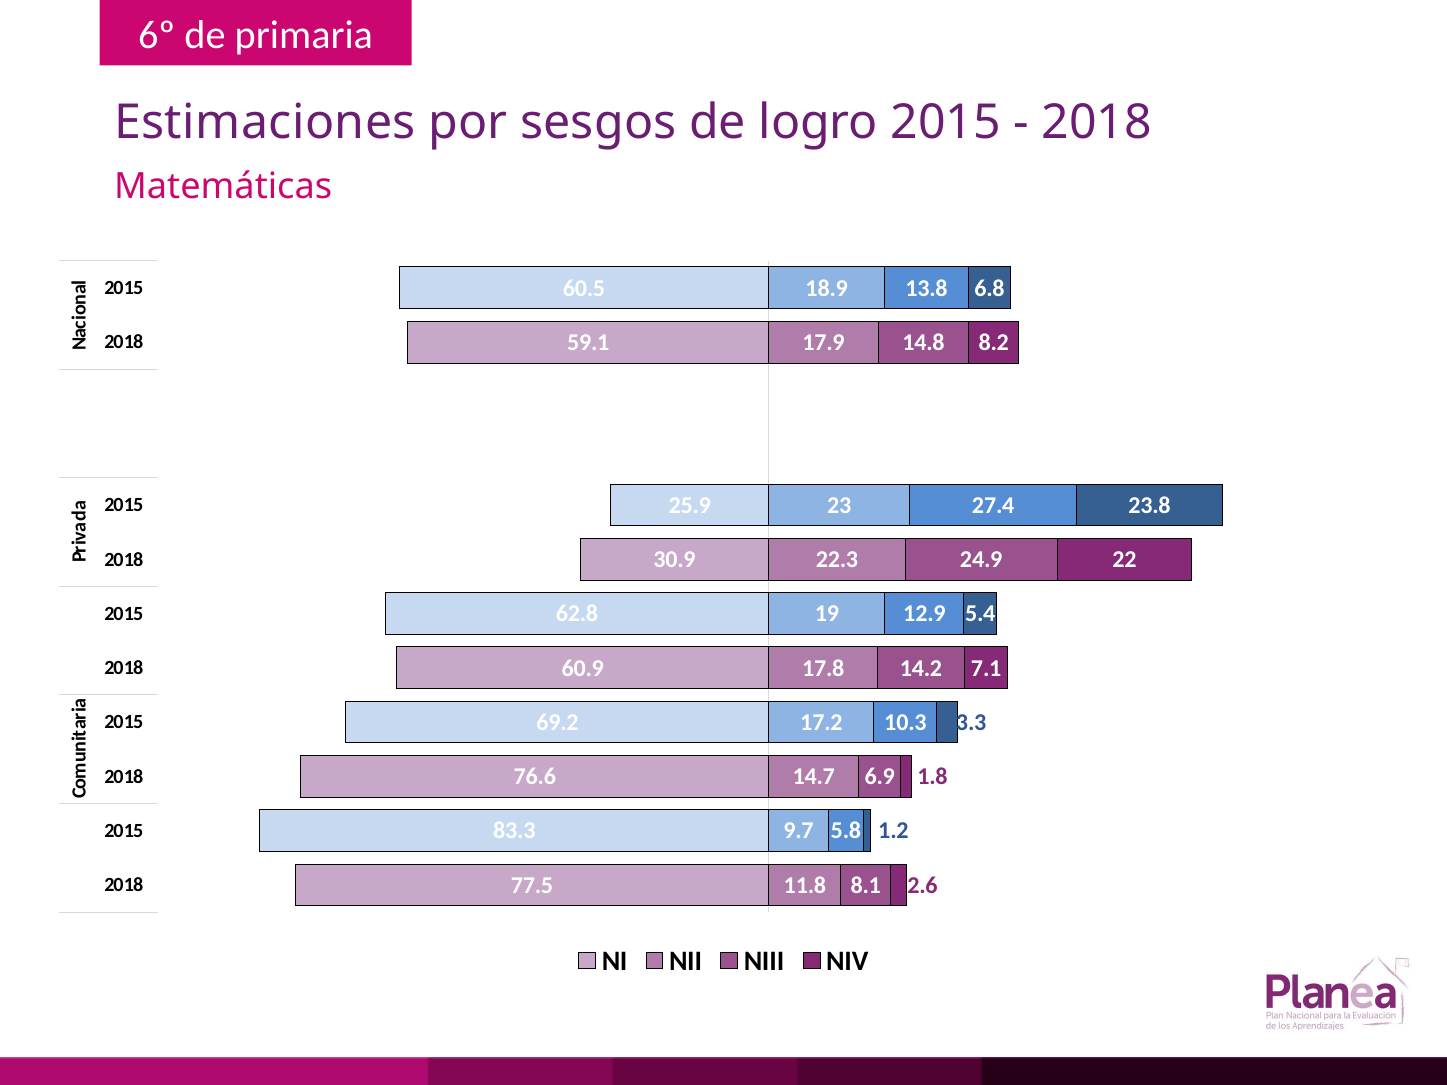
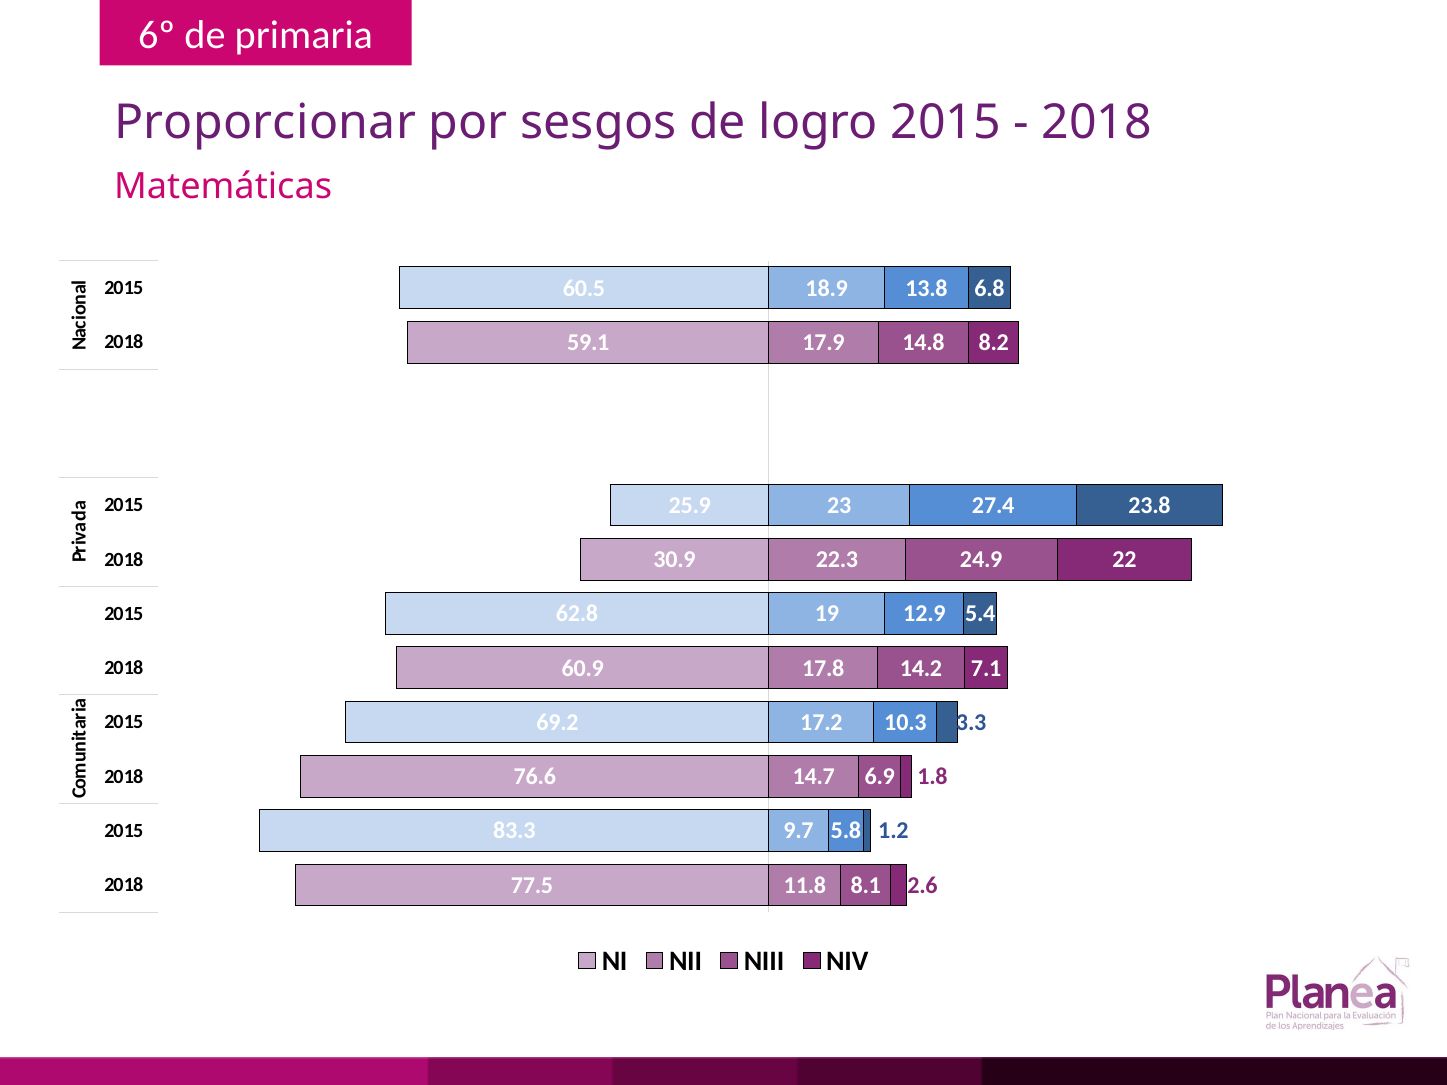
Estimaciones: Estimaciones -> Proporcionar (265, 123)
